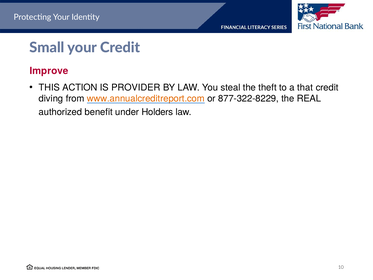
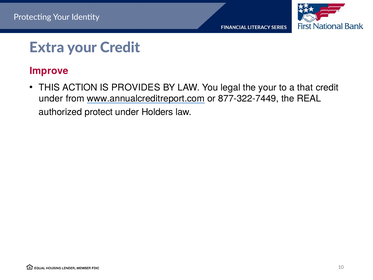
Small: Small -> Extra (47, 47)
PROVIDER: PROVIDER -> PROVIDES (136, 87)
steal: steal -> legal (230, 87)
the theft: theft -> your (268, 87)
diving: diving -> under (51, 99)
www.annualcreditreport.com colour: orange -> black (146, 99)
877-322-8229: 877-322-8229 -> 877-322-7449 (248, 99)
benefit: benefit -> protect (99, 112)
